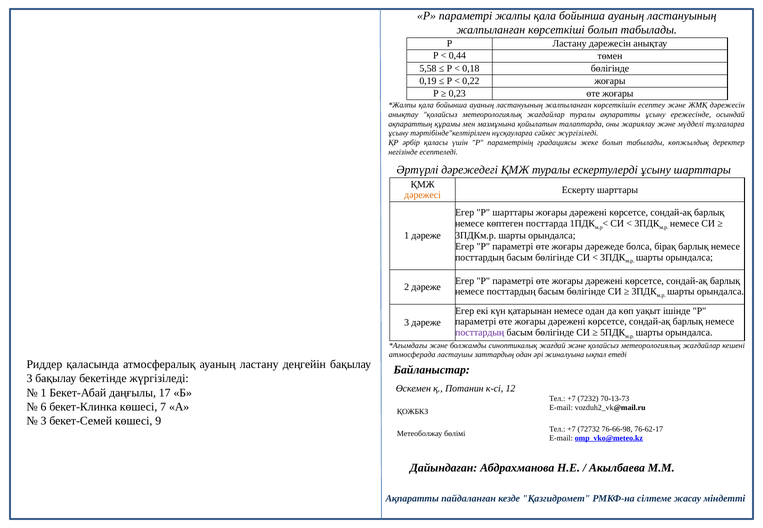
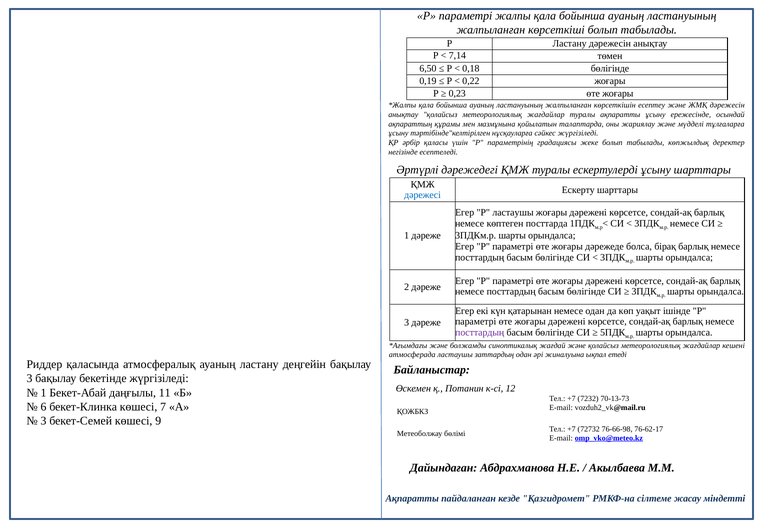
0,44: 0,44 -> 7,14 (457, 56)
5,58: 5,58 -> 6,50 (428, 68)
дәрежесі colour: orange -> blue (423, 195)
Р шарттары: шарттары -> ластаушы (513, 213)
17: 17 -> 11 (165, 393)
